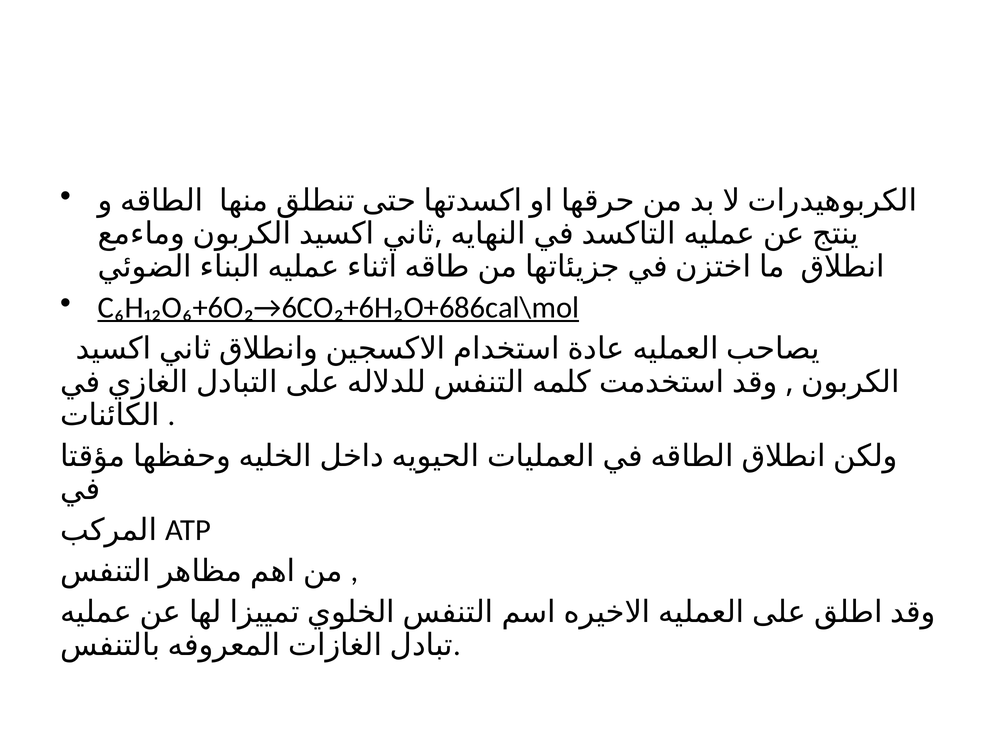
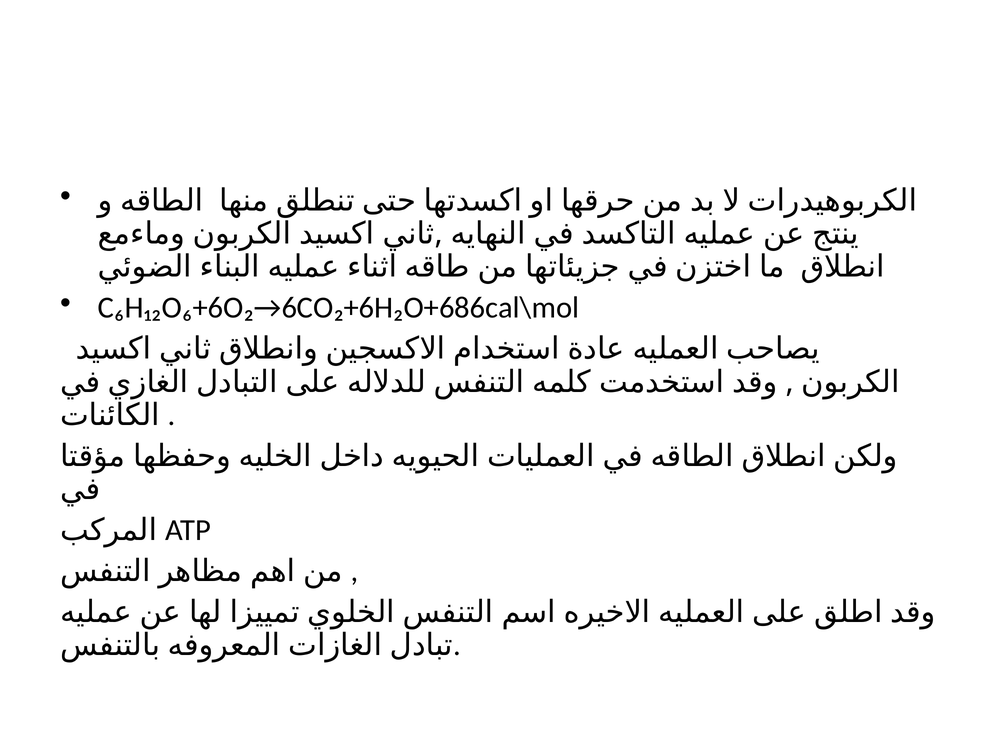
C₆H₁₂O₆+6O₂→6CO₂+6H₂O+686cal\mol underline: present -> none (338, 308)
